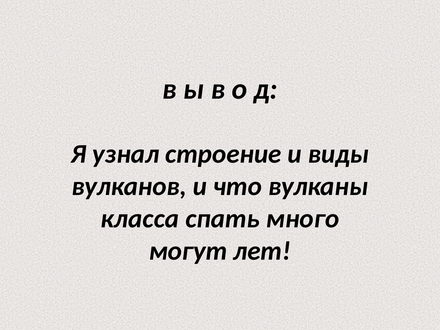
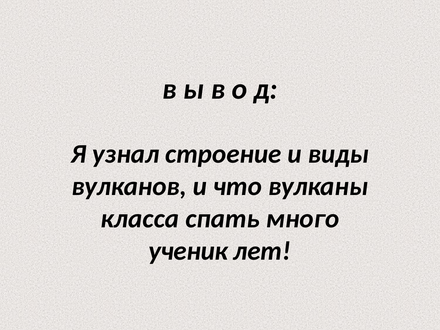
могут: могут -> ученик (188, 251)
